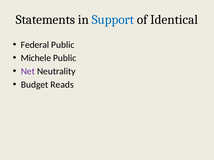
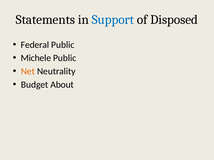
Identical: Identical -> Disposed (174, 20)
Net colour: purple -> orange (28, 72)
Reads: Reads -> About (62, 85)
